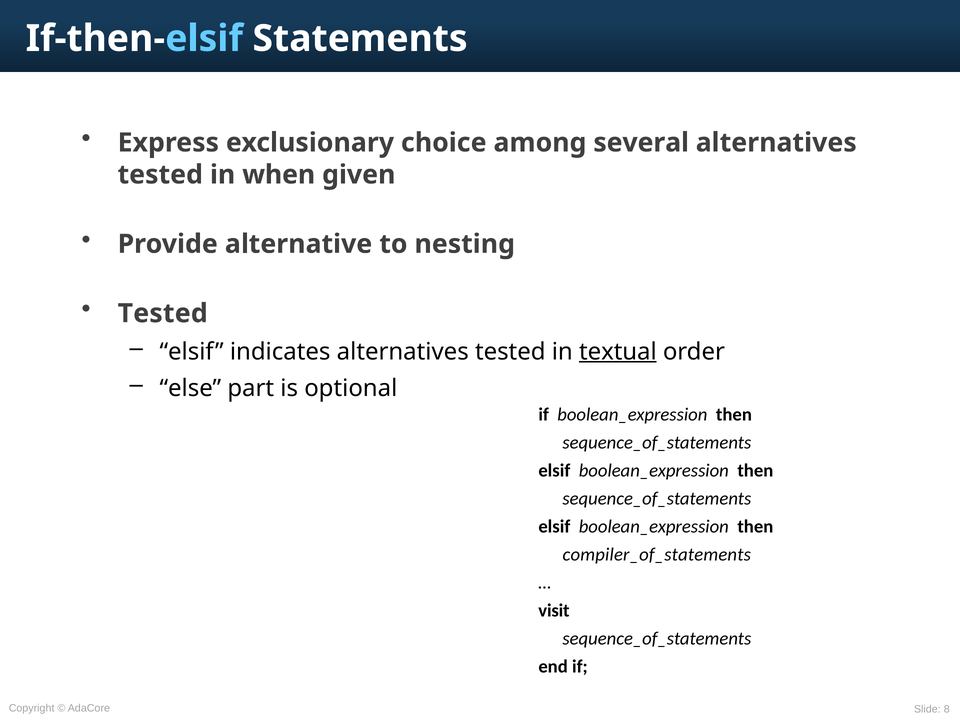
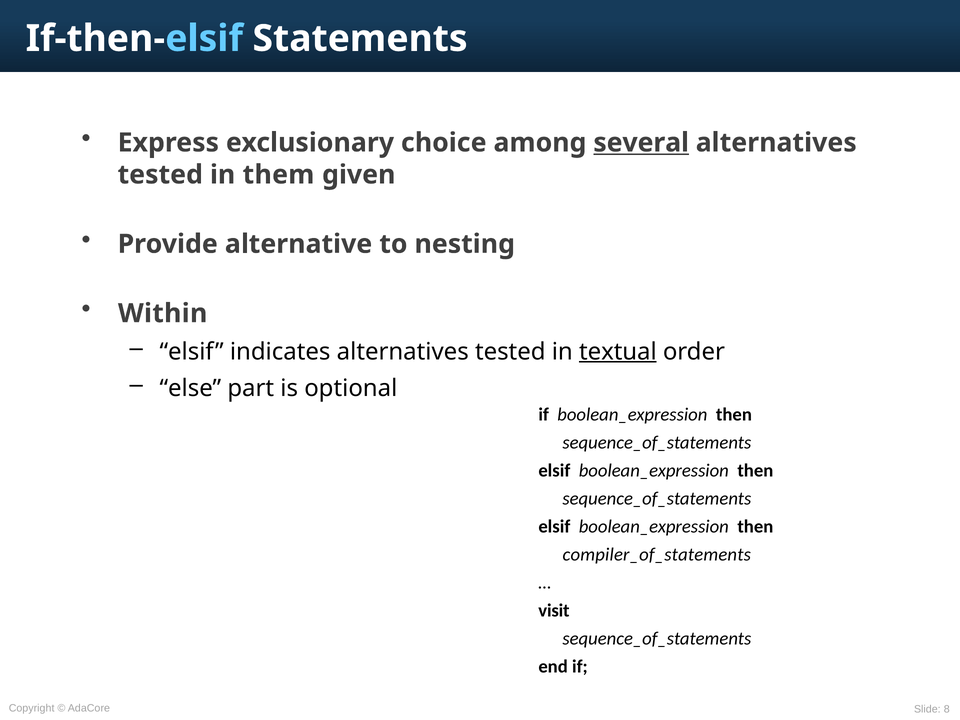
several underline: none -> present (641, 143)
when: when -> them (278, 175)
Tested: Tested -> Within (163, 313)
